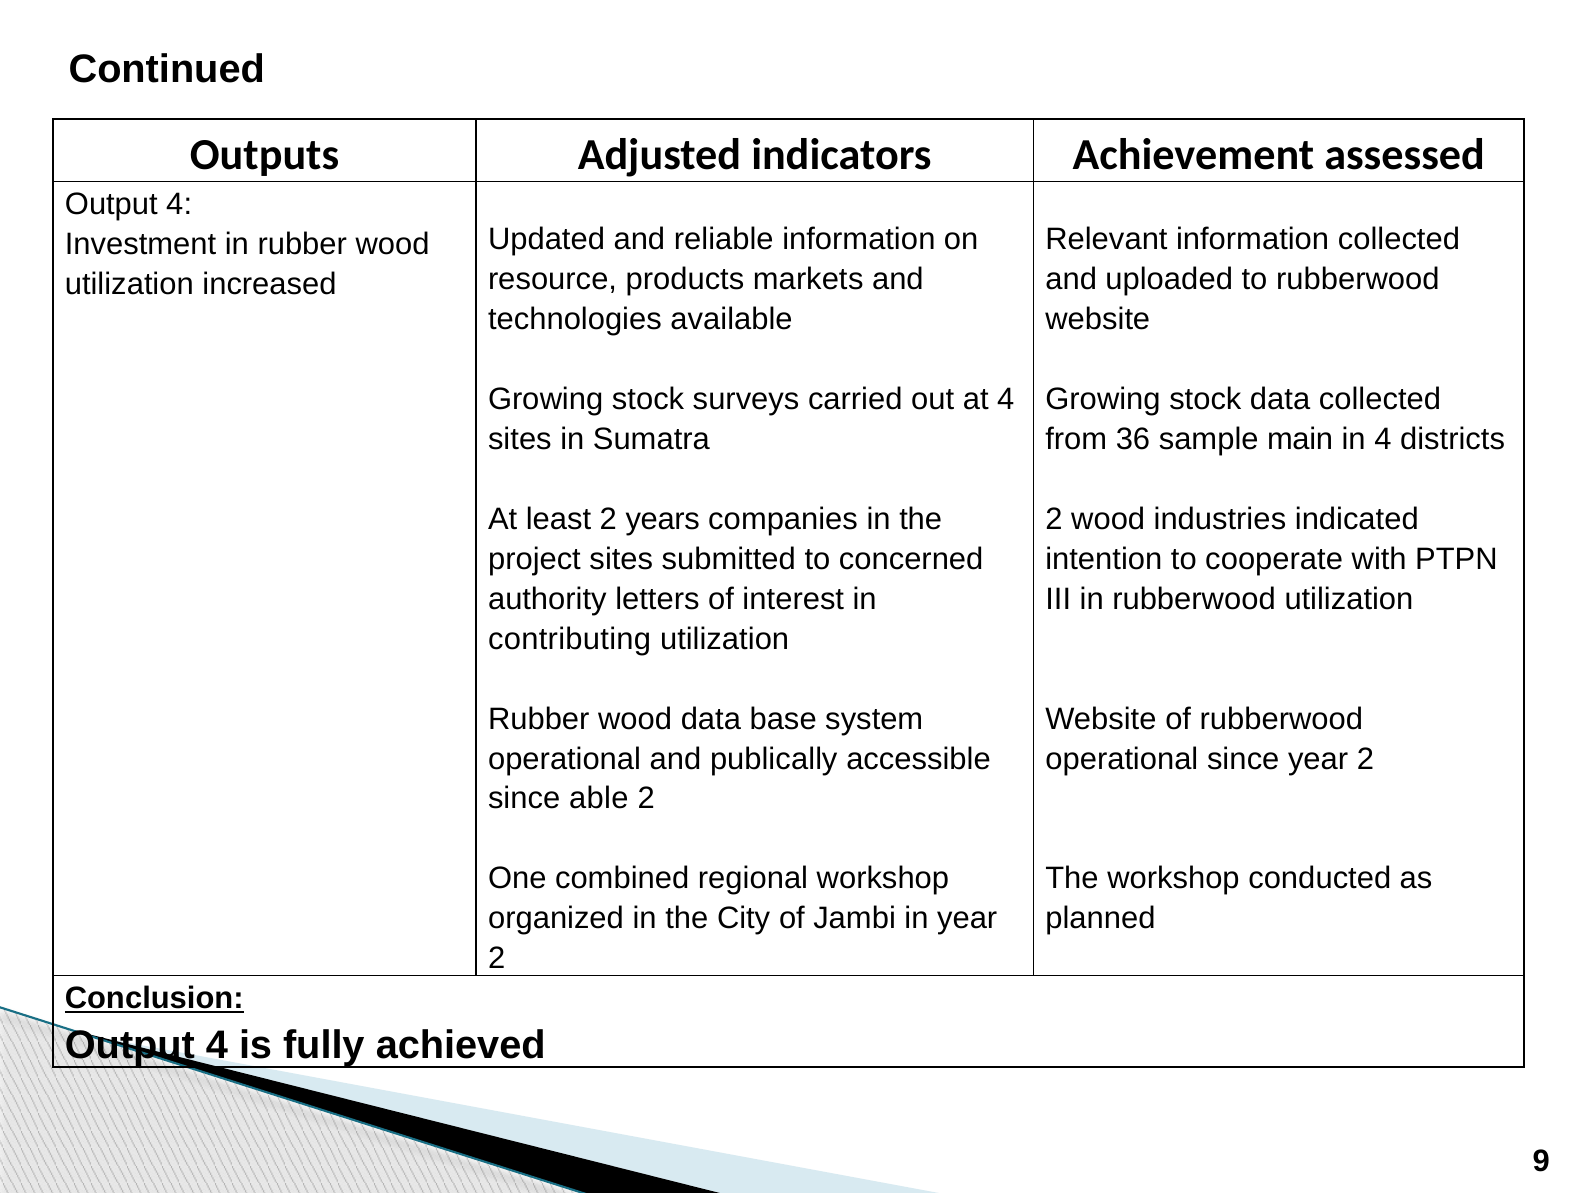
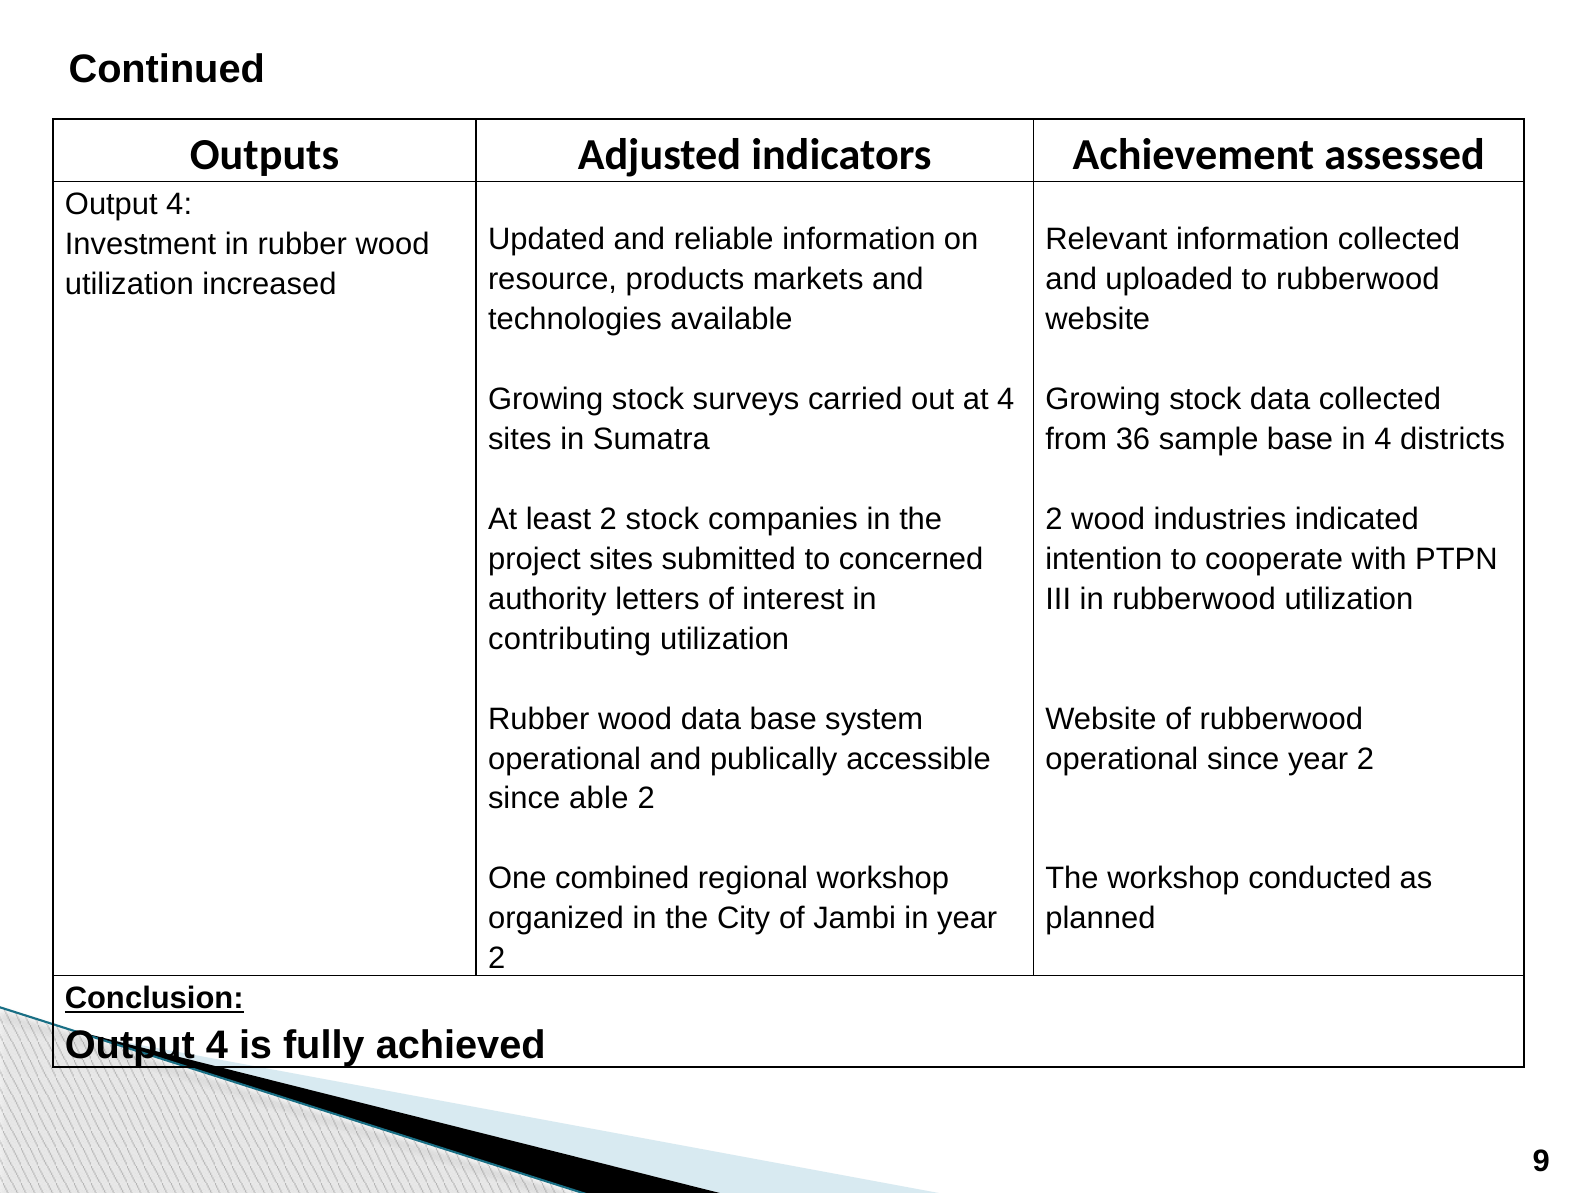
sample main: main -> base (1300, 439)
2 years: years -> stock (662, 519)
